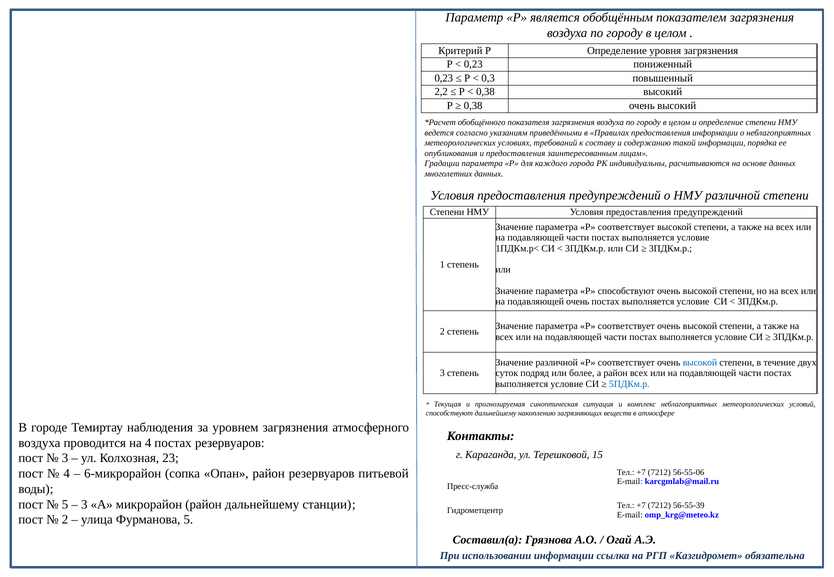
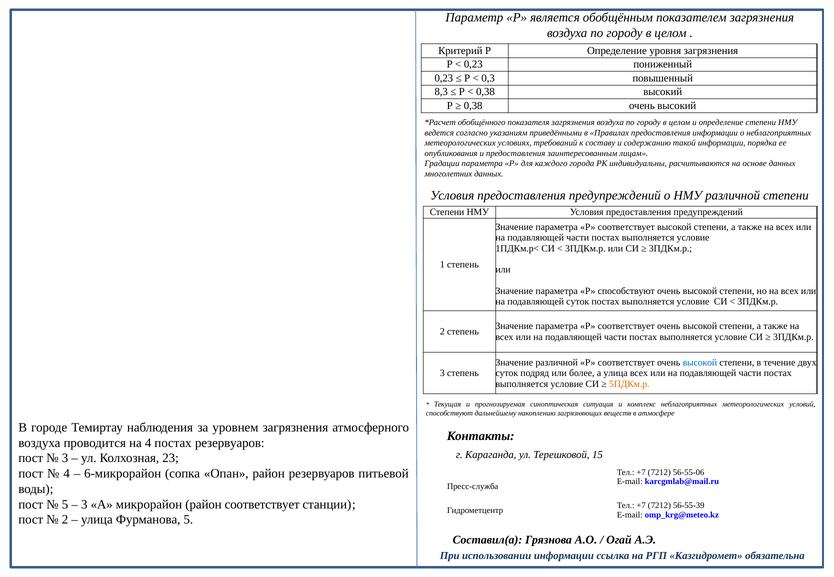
2,2: 2,2 -> 8,3 (441, 92)
подавляющей очень: очень -> суток (578, 302)
а район: район -> улица (616, 373)
5ПДКм.р colour: blue -> orange (629, 384)
район дальнейшему: дальнейшему -> соответствует (262, 505)
